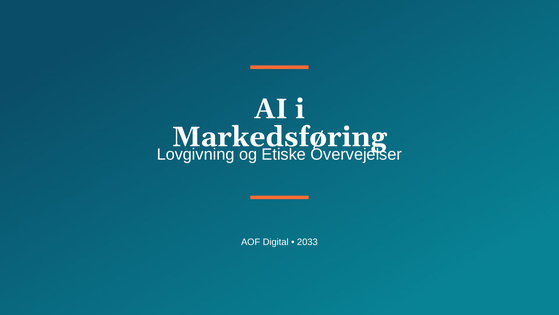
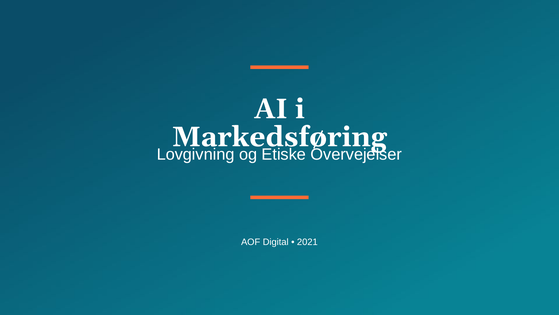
2033: 2033 -> 2021 (307, 242)
